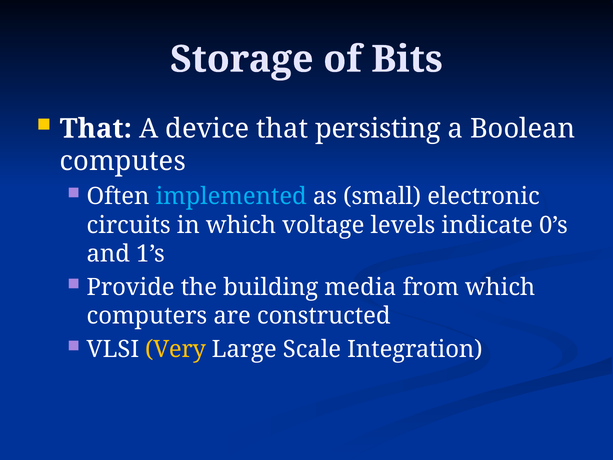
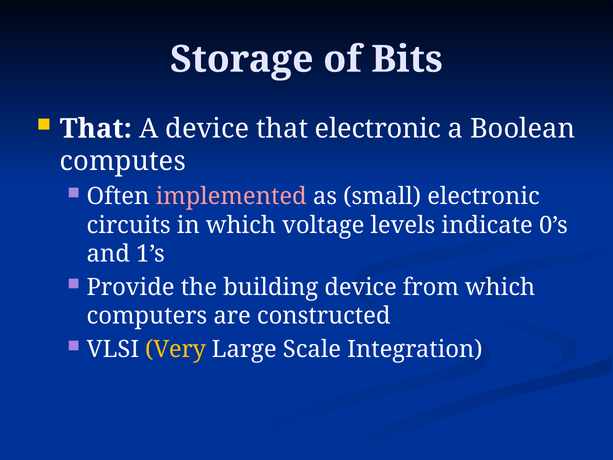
that persisting: persisting -> electronic (378, 129)
implemented colour: light blue -> pink (231, 196)
building media: media -> device (361, 287)
